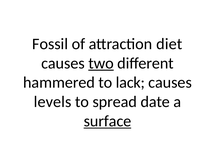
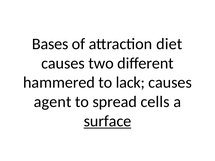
Fossil: Fossil -> Bases (50, 44)
two underline: present -> none (101, 63)
levels: levels -> agent (53, 102)
date: date -> cells (155, 102)
